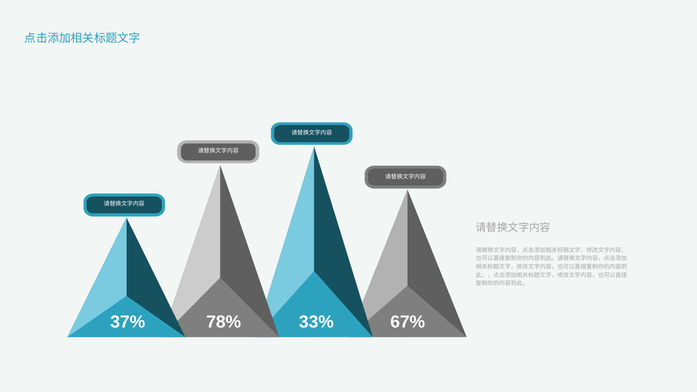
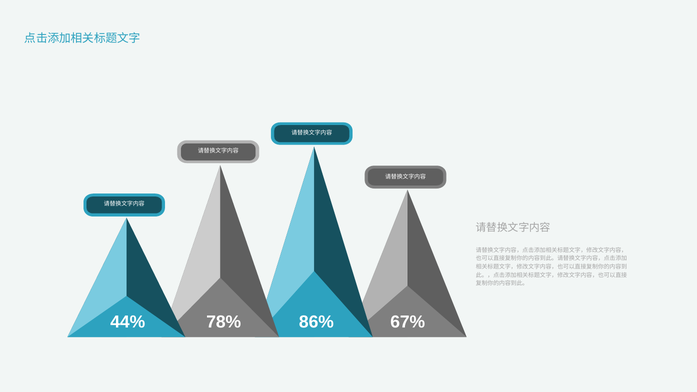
37%: 37% -> 44% (128, 322)
33%: 33% -> 86% (316, 322)
